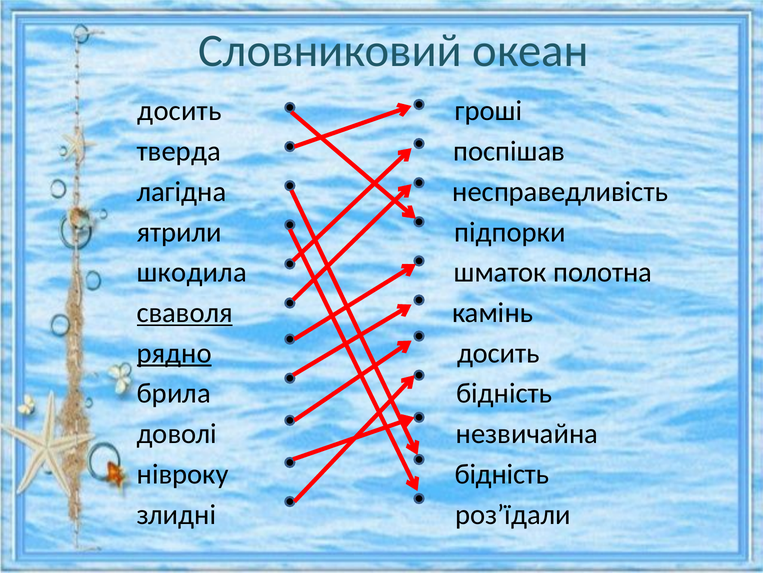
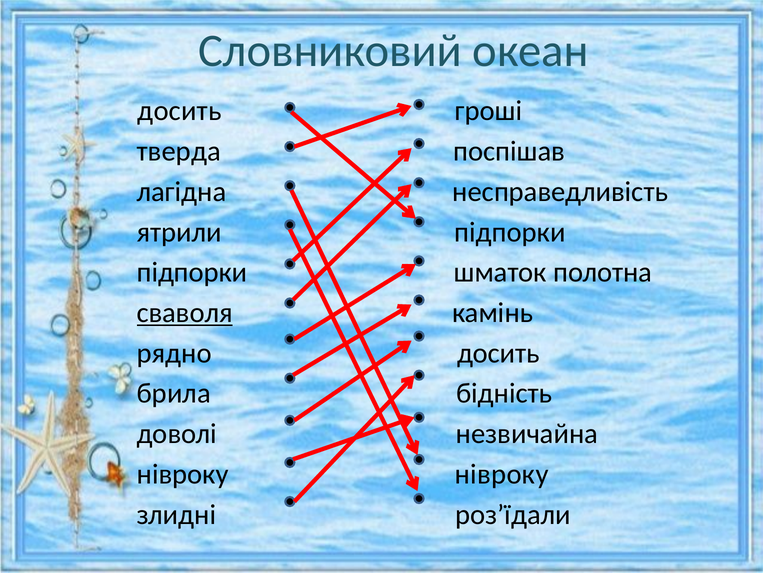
шкодила: шкодила -> підпорки (192, 272)
рядно underline: present -> none (174, 353)
нівроку бідність: бідність -> нівроку (502, 474)
